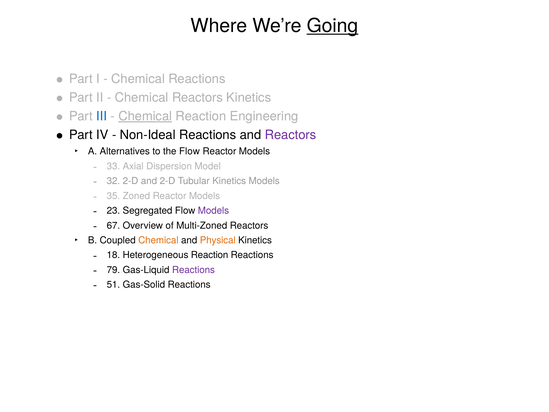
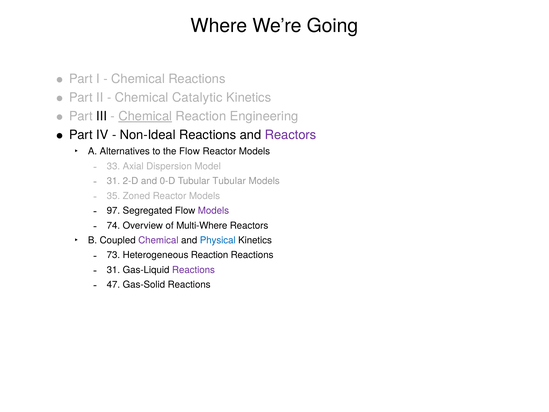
Going underline: present -> none (333, 26)
Chemical Reactors: Reactors -> Catalytic (197, 98)
III colour: blue -> black (102, 116)
32: 32 -> 31 (113, 181)
and 2-D: 2-D -> 0-D (167, 181)
Tubular Kinetics: Kinetics -> Tubular (229, 181)
23: 23 -> 97 (113, 211)
67: 67 -> 74 (113, 225)
Multi-Zoned: Multi-Zoned -> Multi-Where (202, 225)
Chemical colour: orange -> purple (158, 240)
Physical colour: orange -> blue (218, 240)
18: 18 -> 73 (113, 255)
79: 79 -> 31 (113, 270)
51: 51 -> 47 (113, 285)
